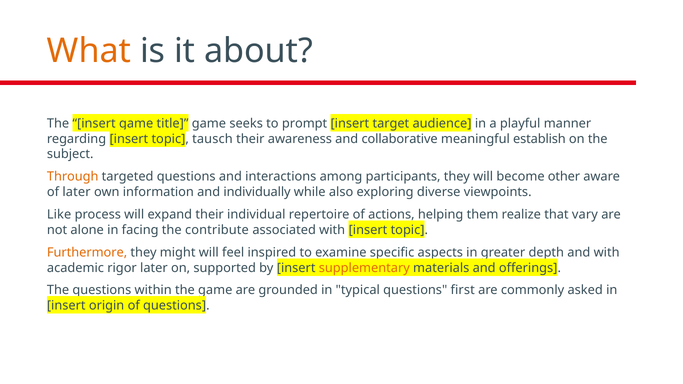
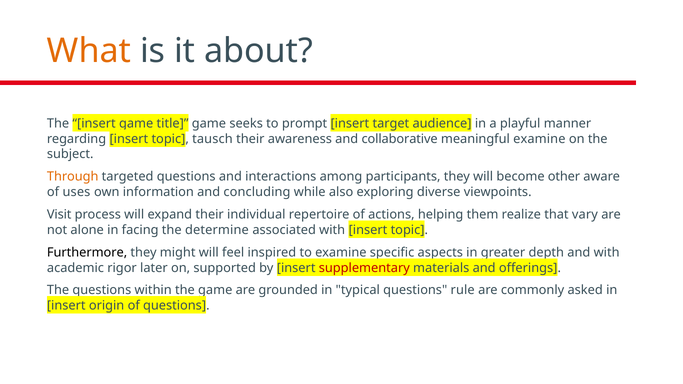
meaningful establish: establish -> examine (539, 139)
of later: later -> uses (76, 192)
individually: individually -> concluding (257, 192)
Like: Like -> Visit (59, 215)
contribute: contribute -> determine (217, 230)
Furthermore colour: orange -> black (87, 253)
supplementary colour: orange -> red (364, 268)
first: first -> rule (463, 290)
